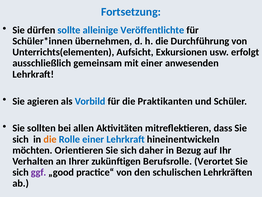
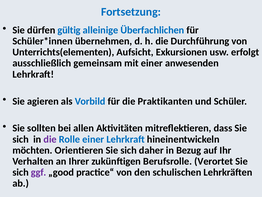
sollte: sollte -> gültig (69, 30)
Veröffentlichte: Veröffentlichte -> Überfachlichen (152, 30)
die colour: orange -> purple (50, 139)
